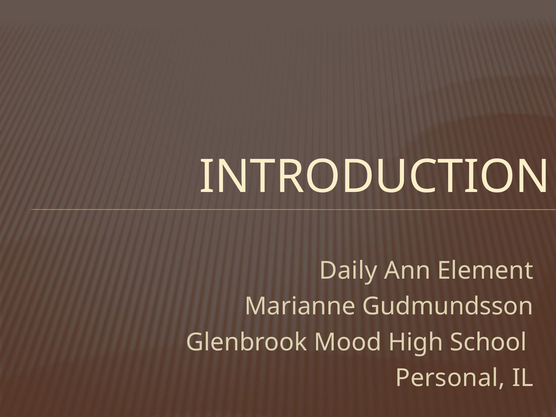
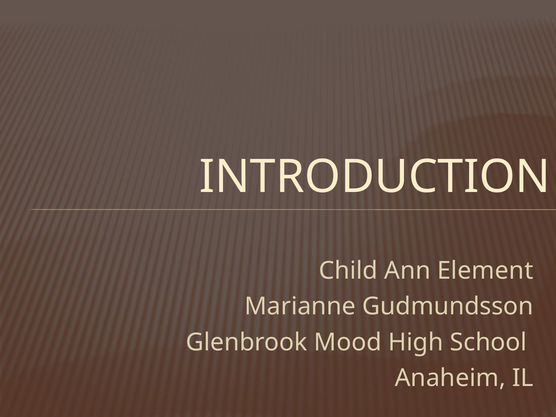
Daily: Daily -> Child (348, 271)
Personal: Personal -> Anaheim (450, 378)
